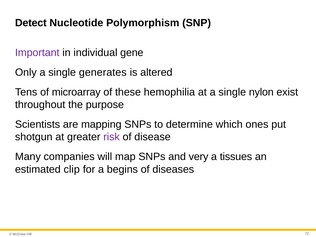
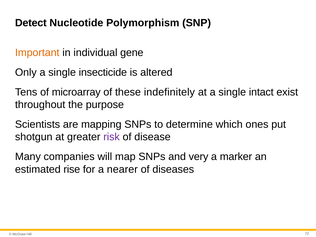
Important colour: purple -> orange (37, 53)
generates: generates -> insecticide (103, 72)
hemophilia: hemophilia -> indefinitely (169, 92)
nylon: nylon -> intact (261, 92)
tissues: tissues -> marker (236, 157)
clip: clip -> rise (72, 169)
begins: begins -> nearer (122, 169)
